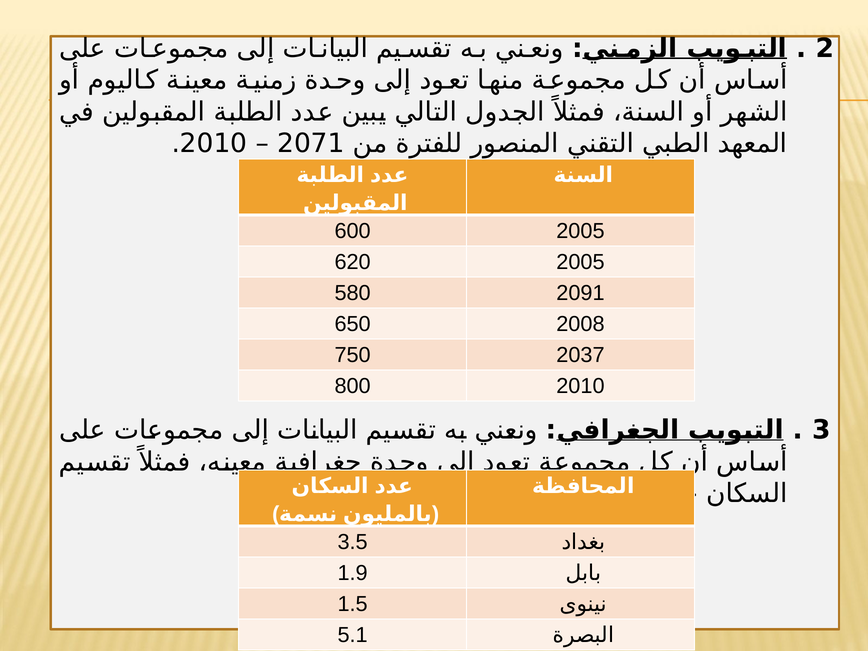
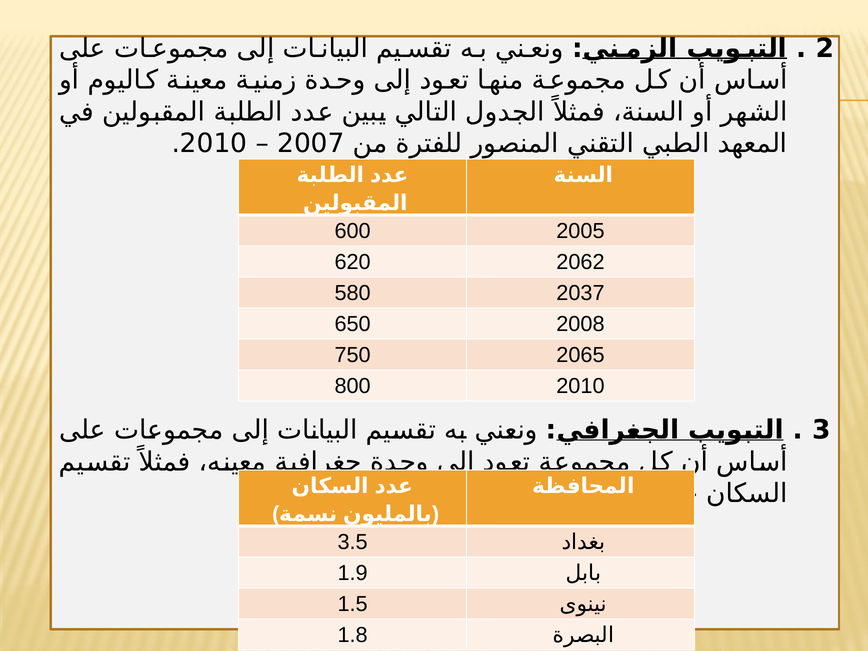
2071: 2071 -> 2007 (311, 144)
620 2005: 2005 -> 2062 (580, 262)
2091: 2091 -> 2037 (580, 293)
2037: 2037 -> 2065 (580, 355)
5.1: 5.1 -> 1.8 (353, 635)
